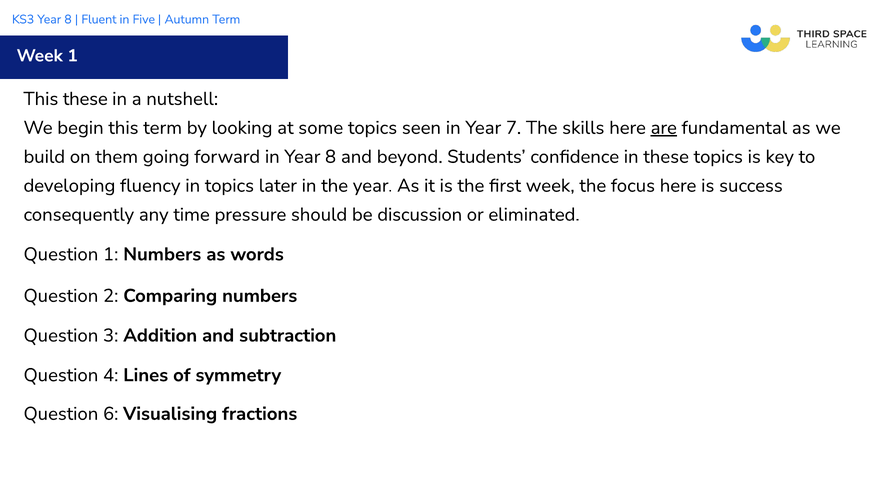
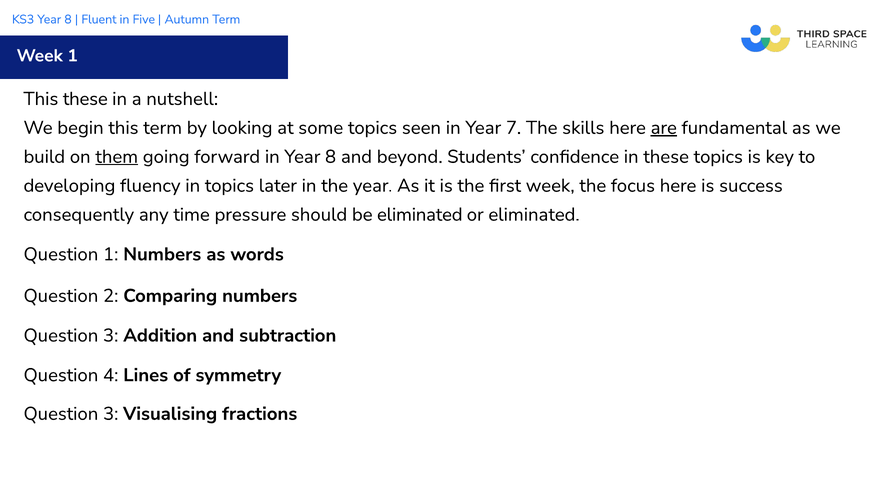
them underline: none -> present (117, 157)
be discussion: discussion -> eliminated (420, 215)
6: 6 -> 3 (111, 414)
